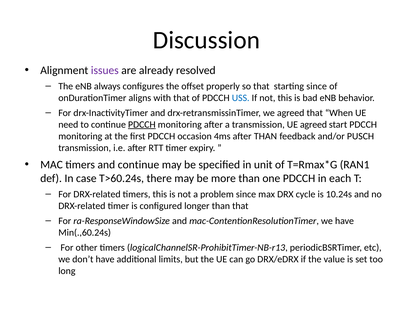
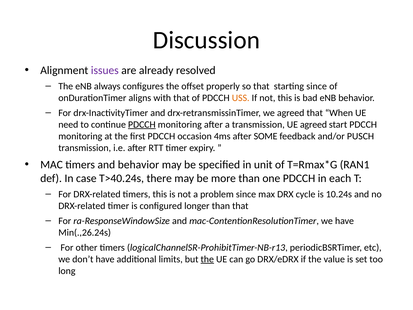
USS colour: blue -> orange (241, 98)
after THAN: THAN -> SOME (266, 136)
and continue: continue -> behavior (138, 164)
T>60.24s: T>60.24s -> T>40.24s (122, 178)
Min(.,60.24s: Min(.,60.24s -> Min(.,26.24s (85, 232)
the underline: none -> present (207, 259)
